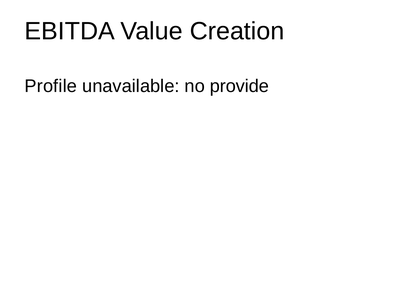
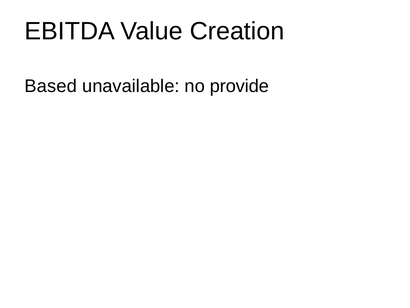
Profile: Profile -> Based (51, 86)
